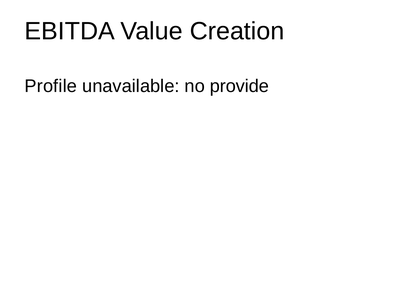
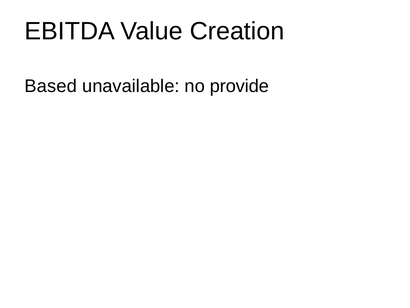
Profile: Profile -> Based (51, 86)
